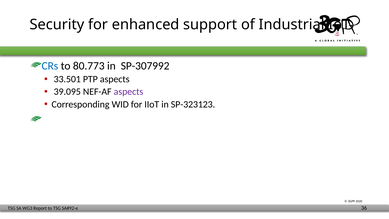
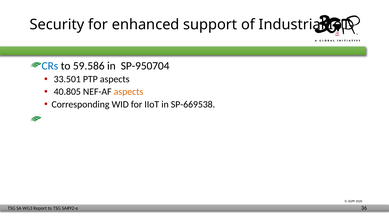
80.773: 80.773 -> 59.586 (89, 66)
SP-307992: SP-307992 -> SP-950704 (145, 66)
39.095: 39.095 -> 40.805 (67, 92)
aspects colour: purple -> orange (129, 92)
SP-323123: SP-323123 -> SP-669538 (193, 104)
